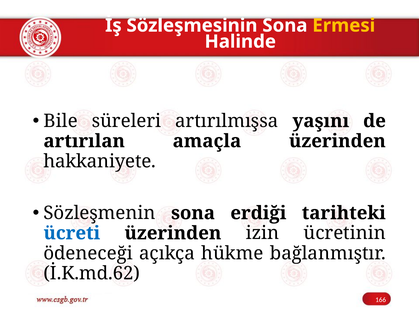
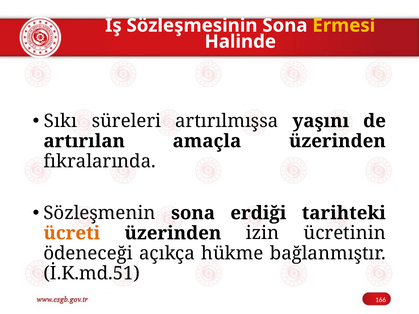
Bile: Bile -> Sıkı (61, 121)
hakkaniyete: hakkaniyete -> fıkralarında (100, 161)
ücreti colour: blue -> orange (72, 233)
İ.K.md.62: İ.K.md.62 -> İ.K.md.51 (92, 274)
